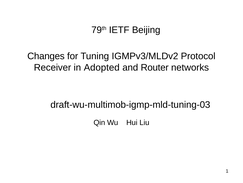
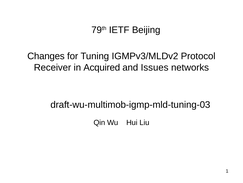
Adopted: Adopted -> Acquired (102, 67)
Router: Router -> Issues (155, 67)
